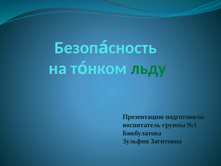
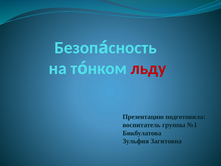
льду colour: green -> red (148, 68)
